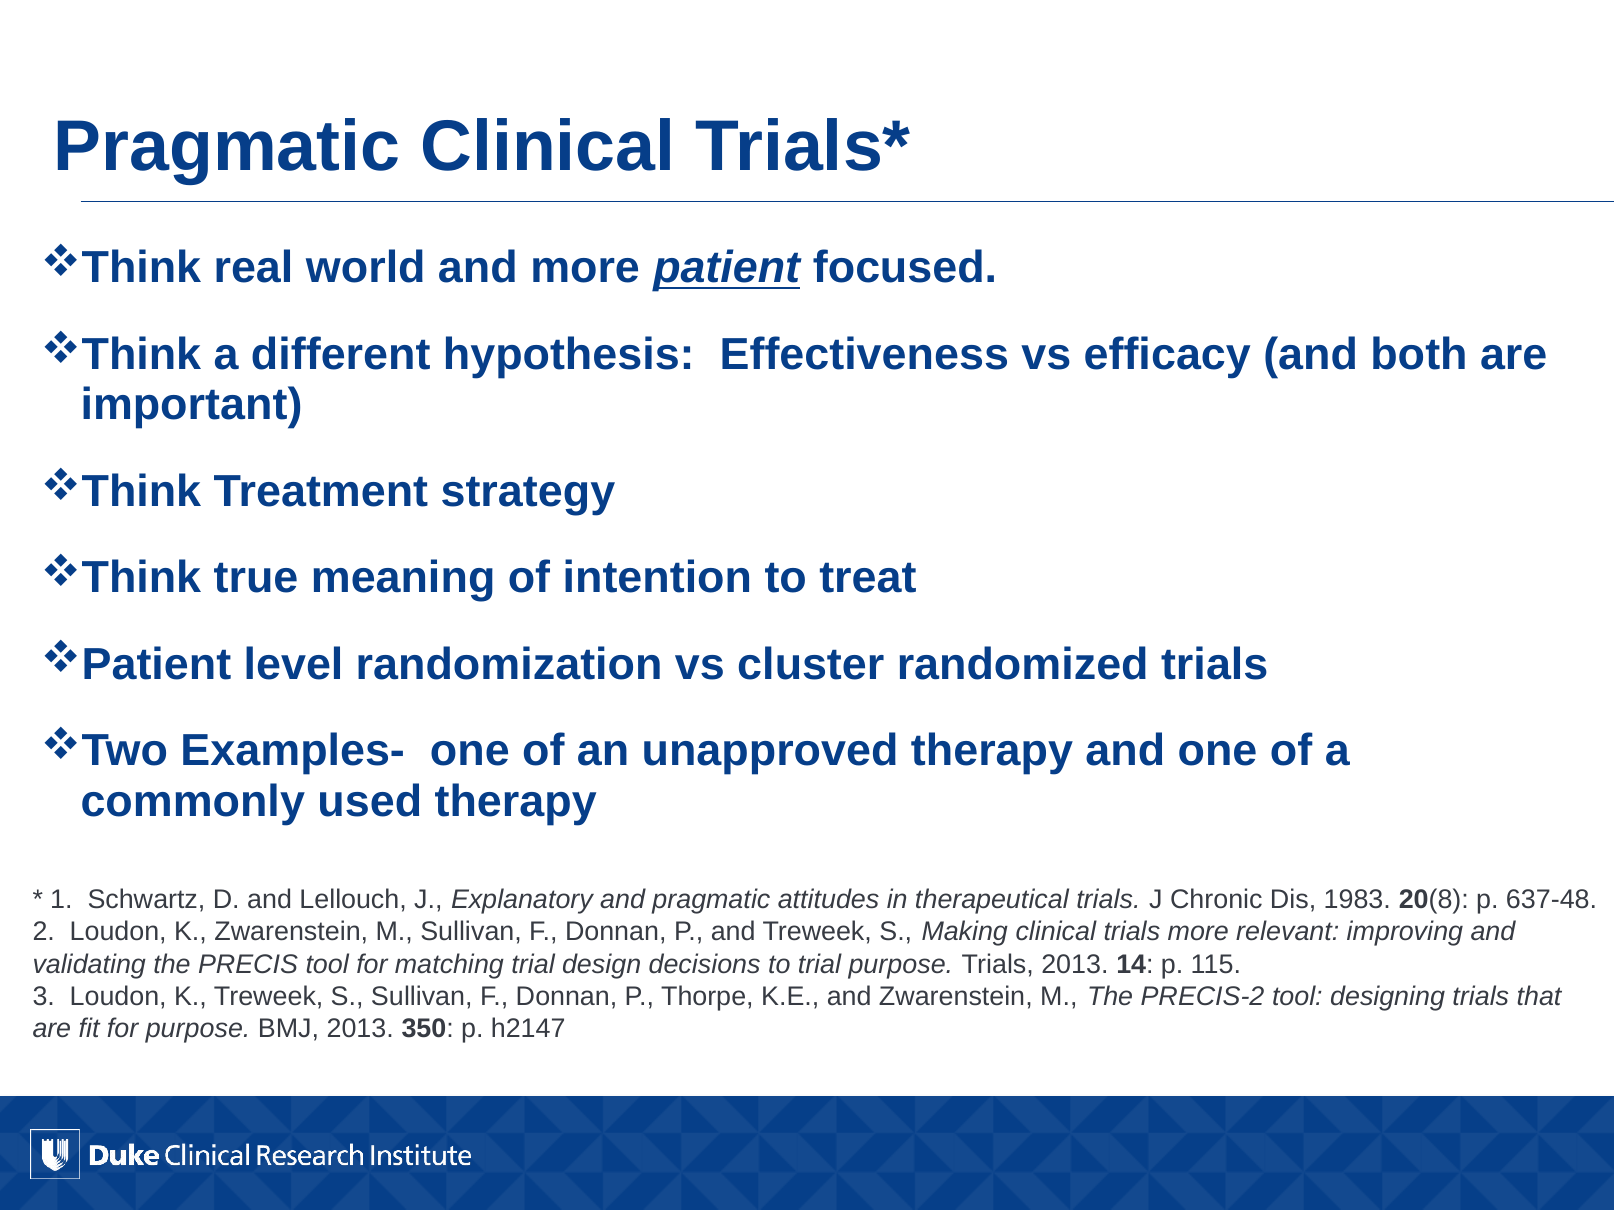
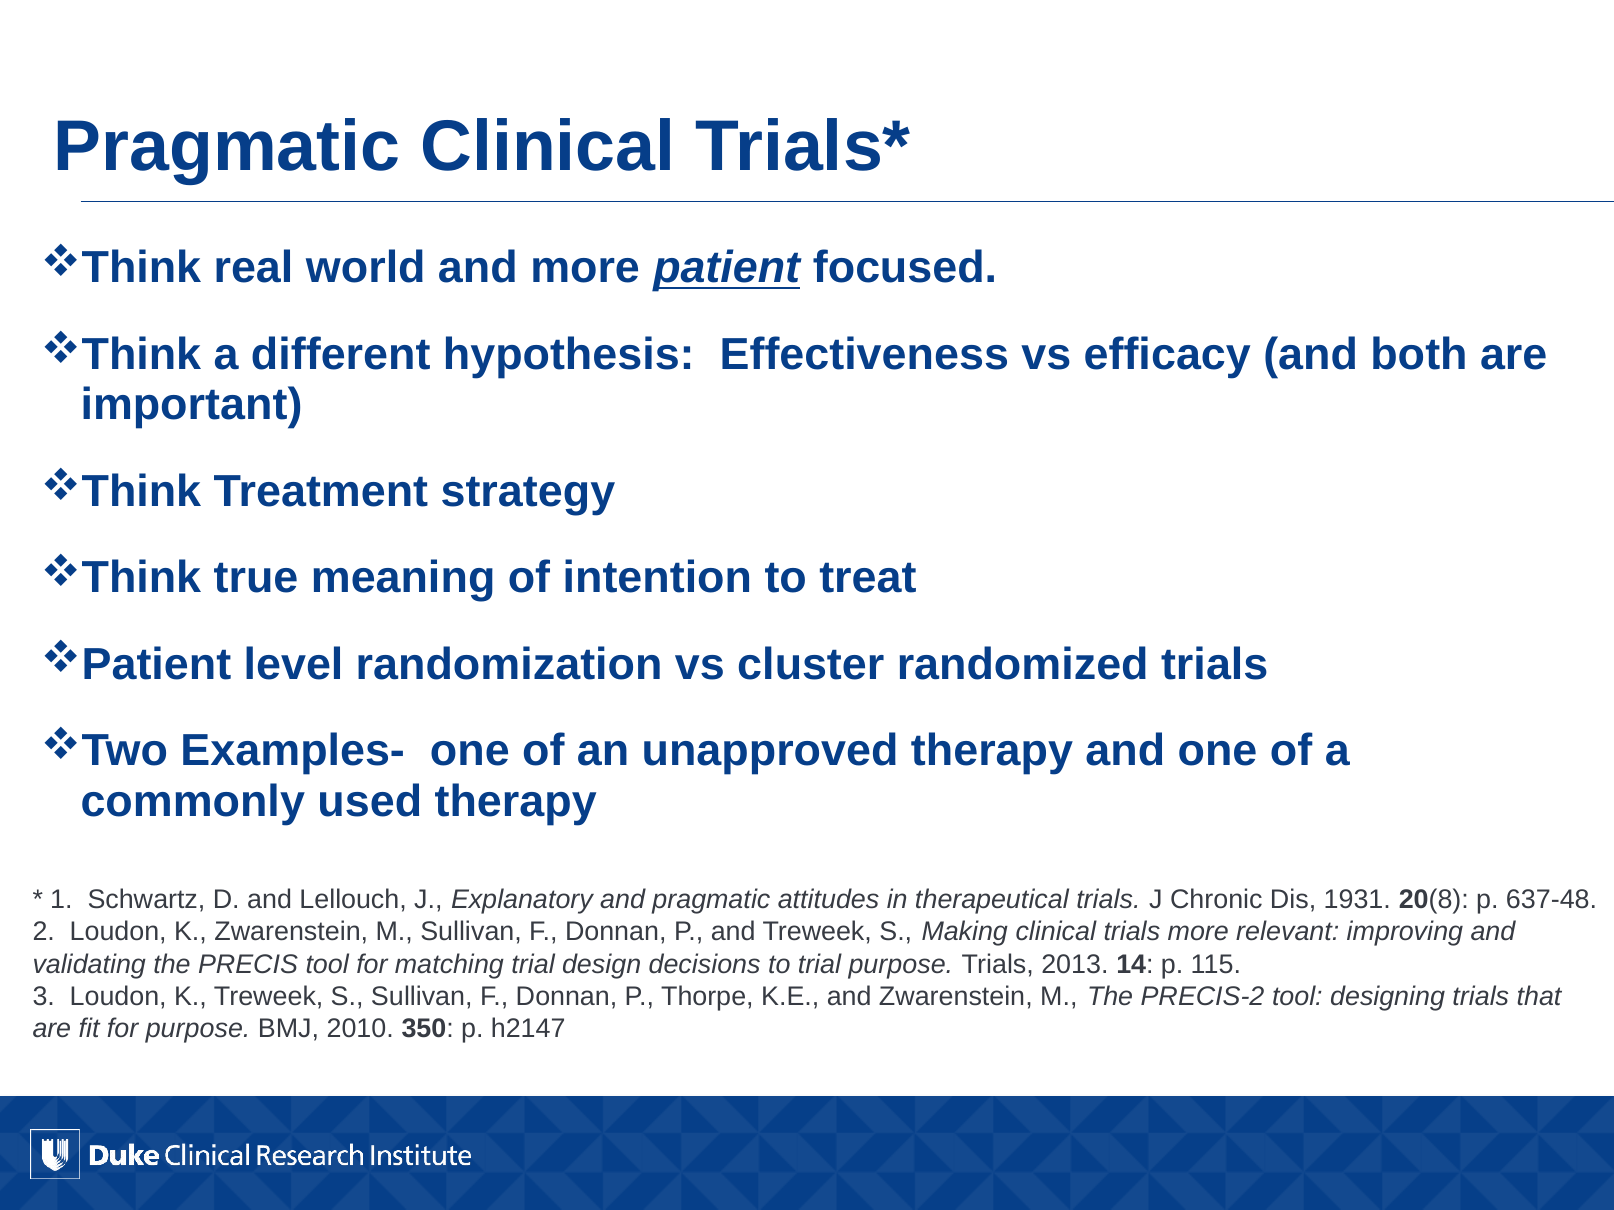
1983: 1983 -> 1931 (1357, 900)
BMJ 2013: 2013 -> 2010 (360, 1029)
